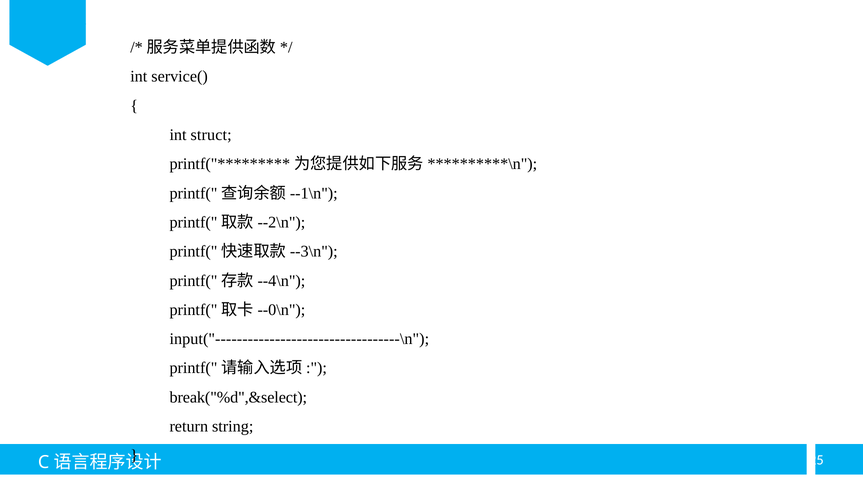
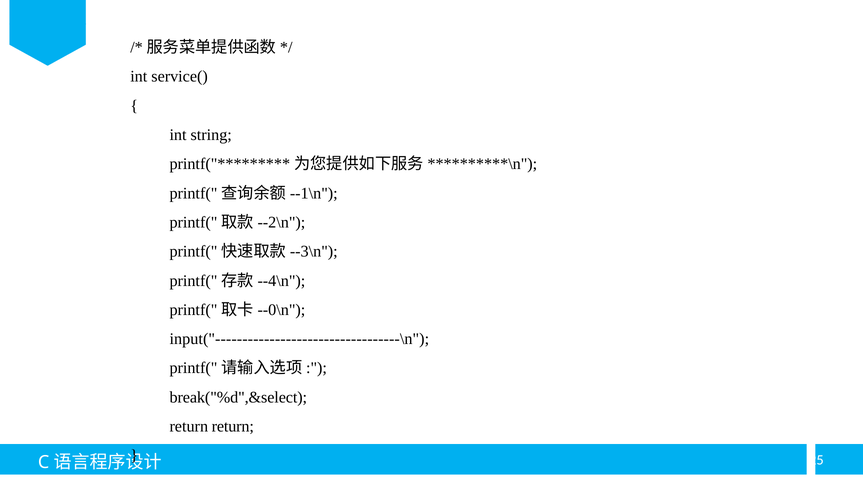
struct: struct -> string (211, 135)
return string: string -> return (233, 426)
